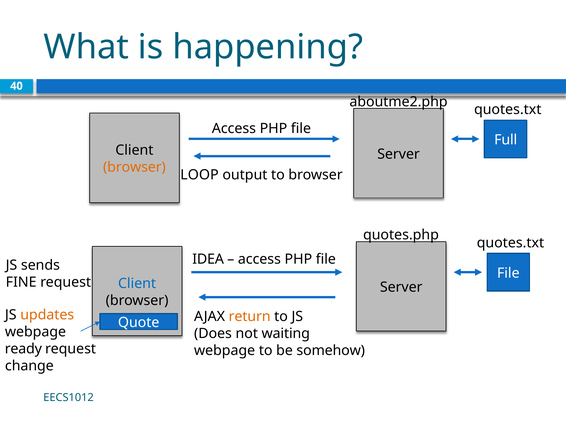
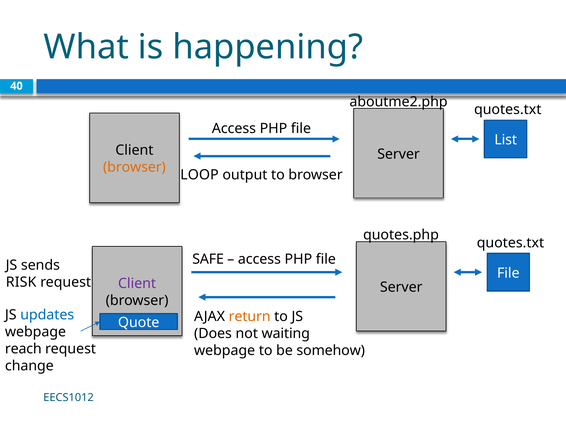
Full: Full -> List (506, 140)
IDEA: IDEA -> SAFE (208, 259)
FINE: FINE -> RISK (21, 282)
Client colour: blue -> purple (137, 284)
updates colour: orange -> blue (47, 315)
ready: ready -> reach (23, 349)
